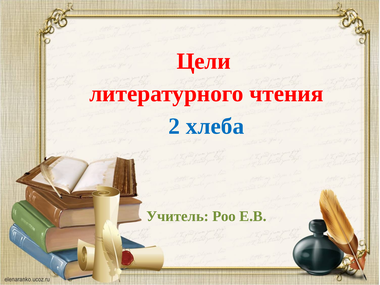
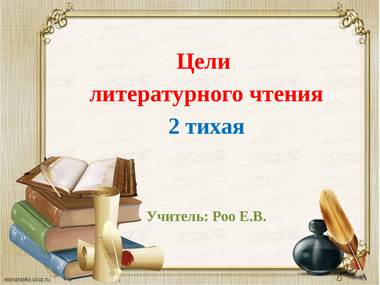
хлеба: хлеба -> тихая (215, 126)
